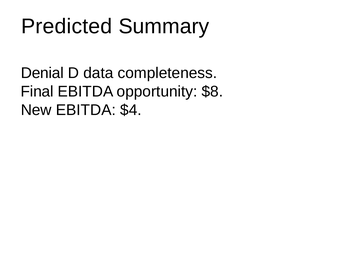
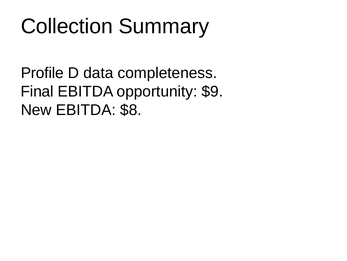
Predicted: Predicted -> Collection (67, 26)
Denial: Denial -> Profile (42, 73)
$8: $8 -> $9 (212, 91)
$4: $4 -> $8 (131, 110)
